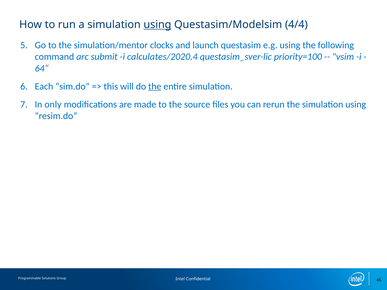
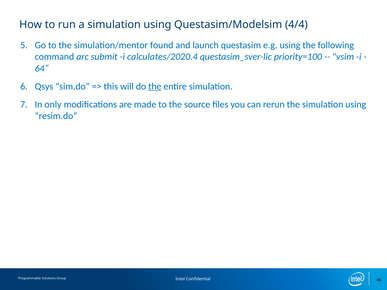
using underline: present -> none (157, 25)
clocks: clocks -> found (162, 45)
Each: Each -> Qsys (44, 86)
